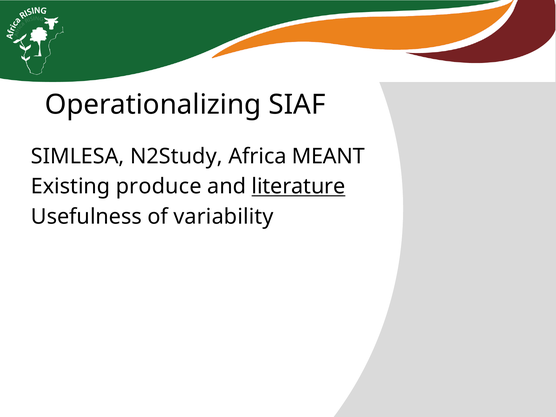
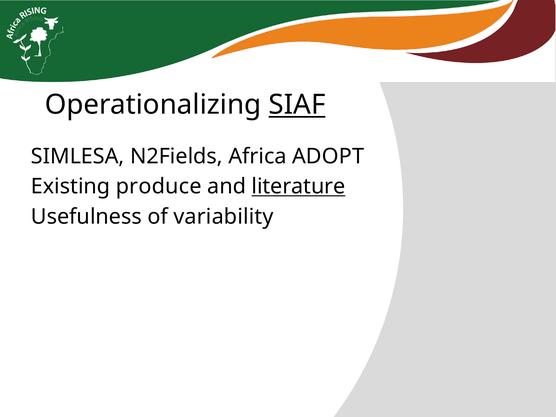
SIAF underline: none -> present (297, 105)
N2Study: N2Study -> N2Fields (176, 156)
MEANT: MEANT -> ADOPT (328, 156)
